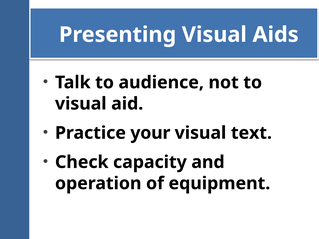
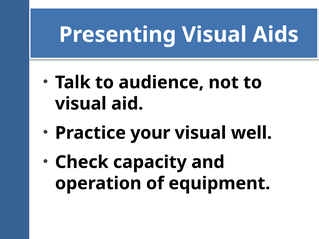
text: text -> well (251, 133)
